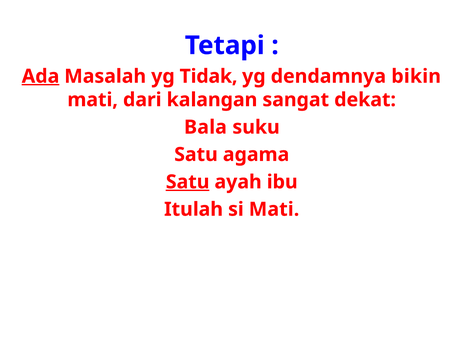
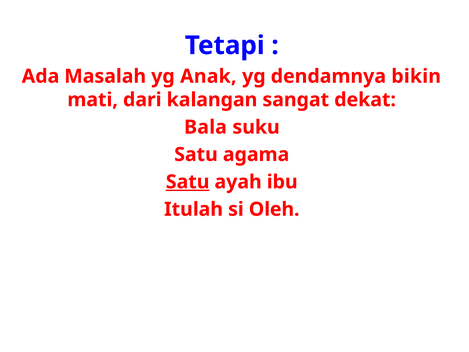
Ada underline: present -> none (41, 76)
Tidak: Tidak -> Anak (208, 76)
si Mati: Mati -> Oleh (274, 209)
